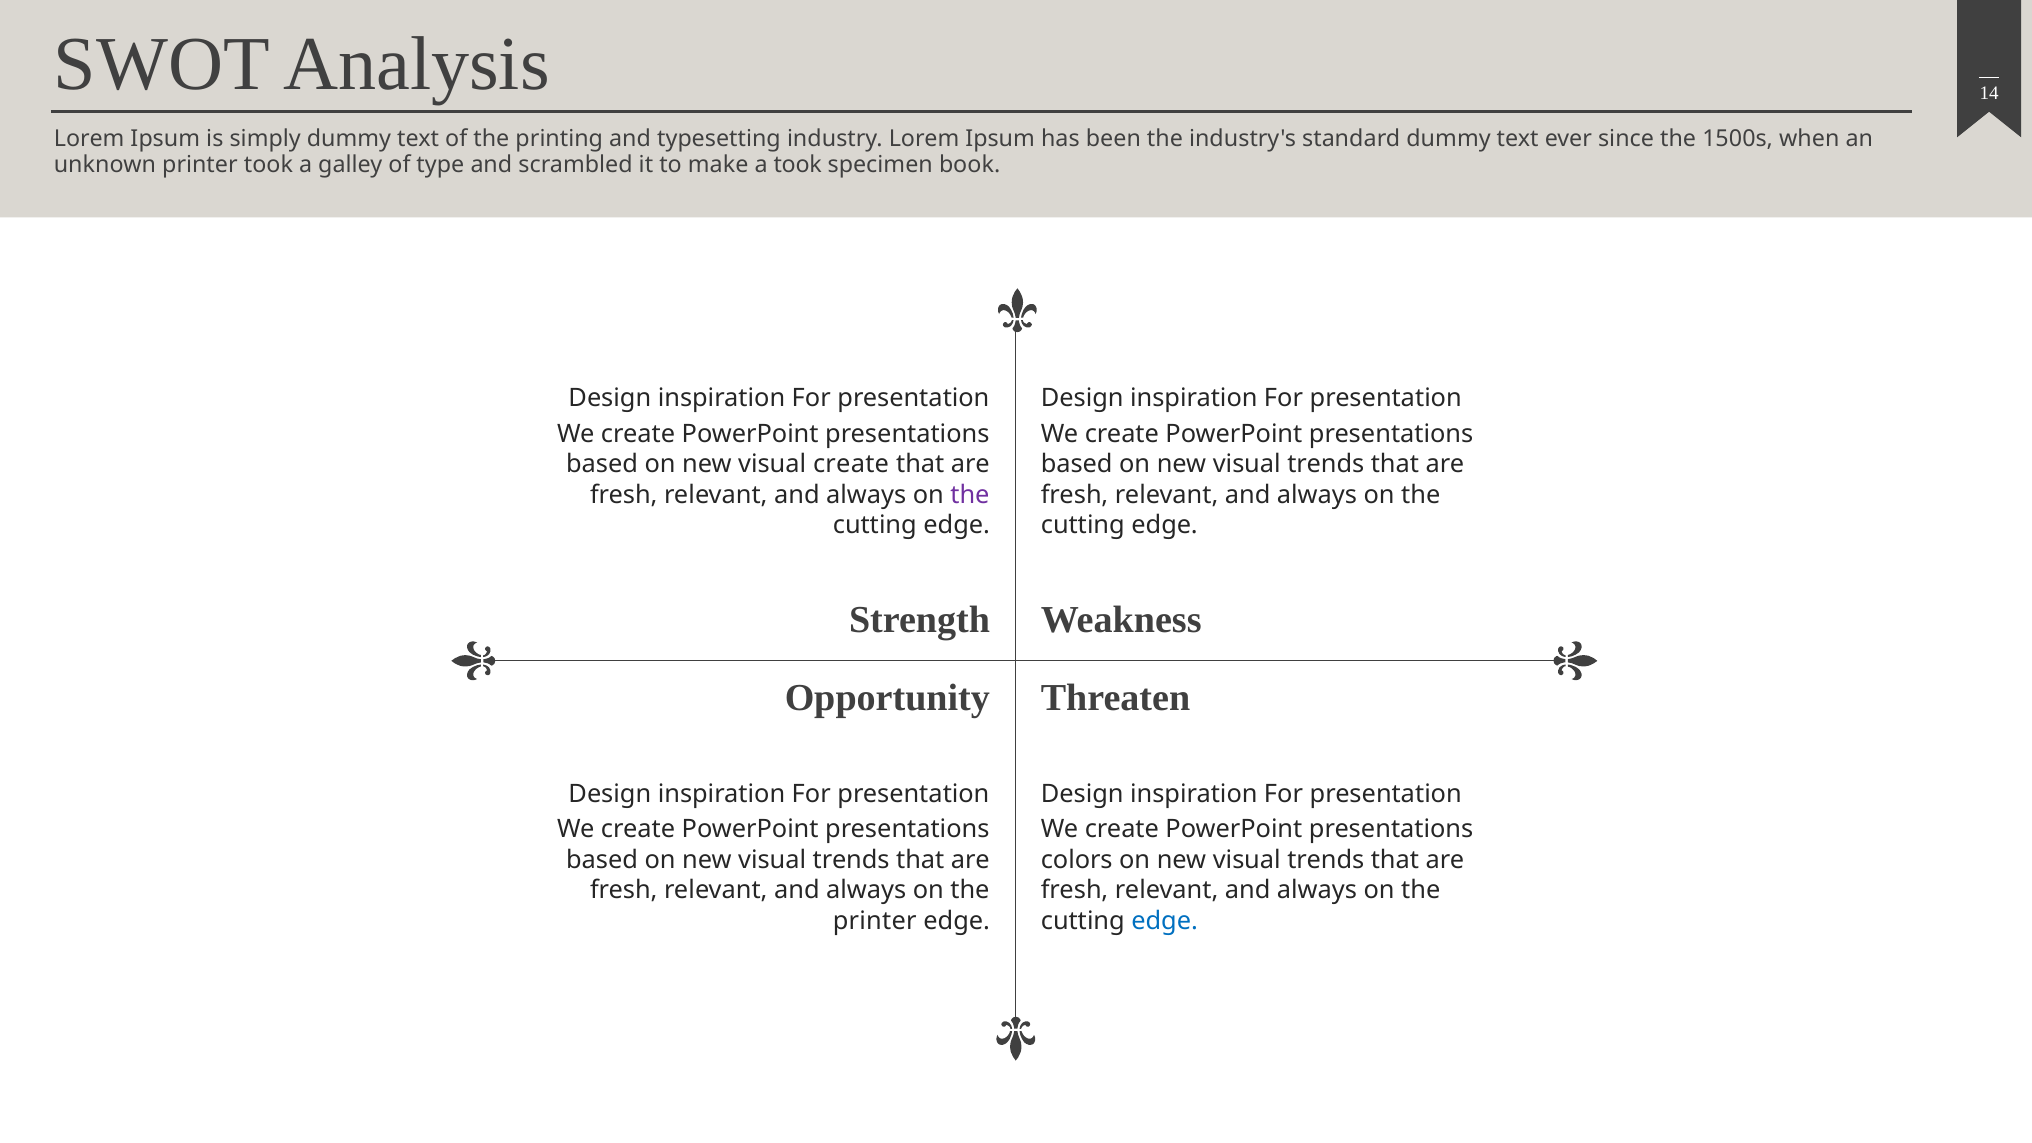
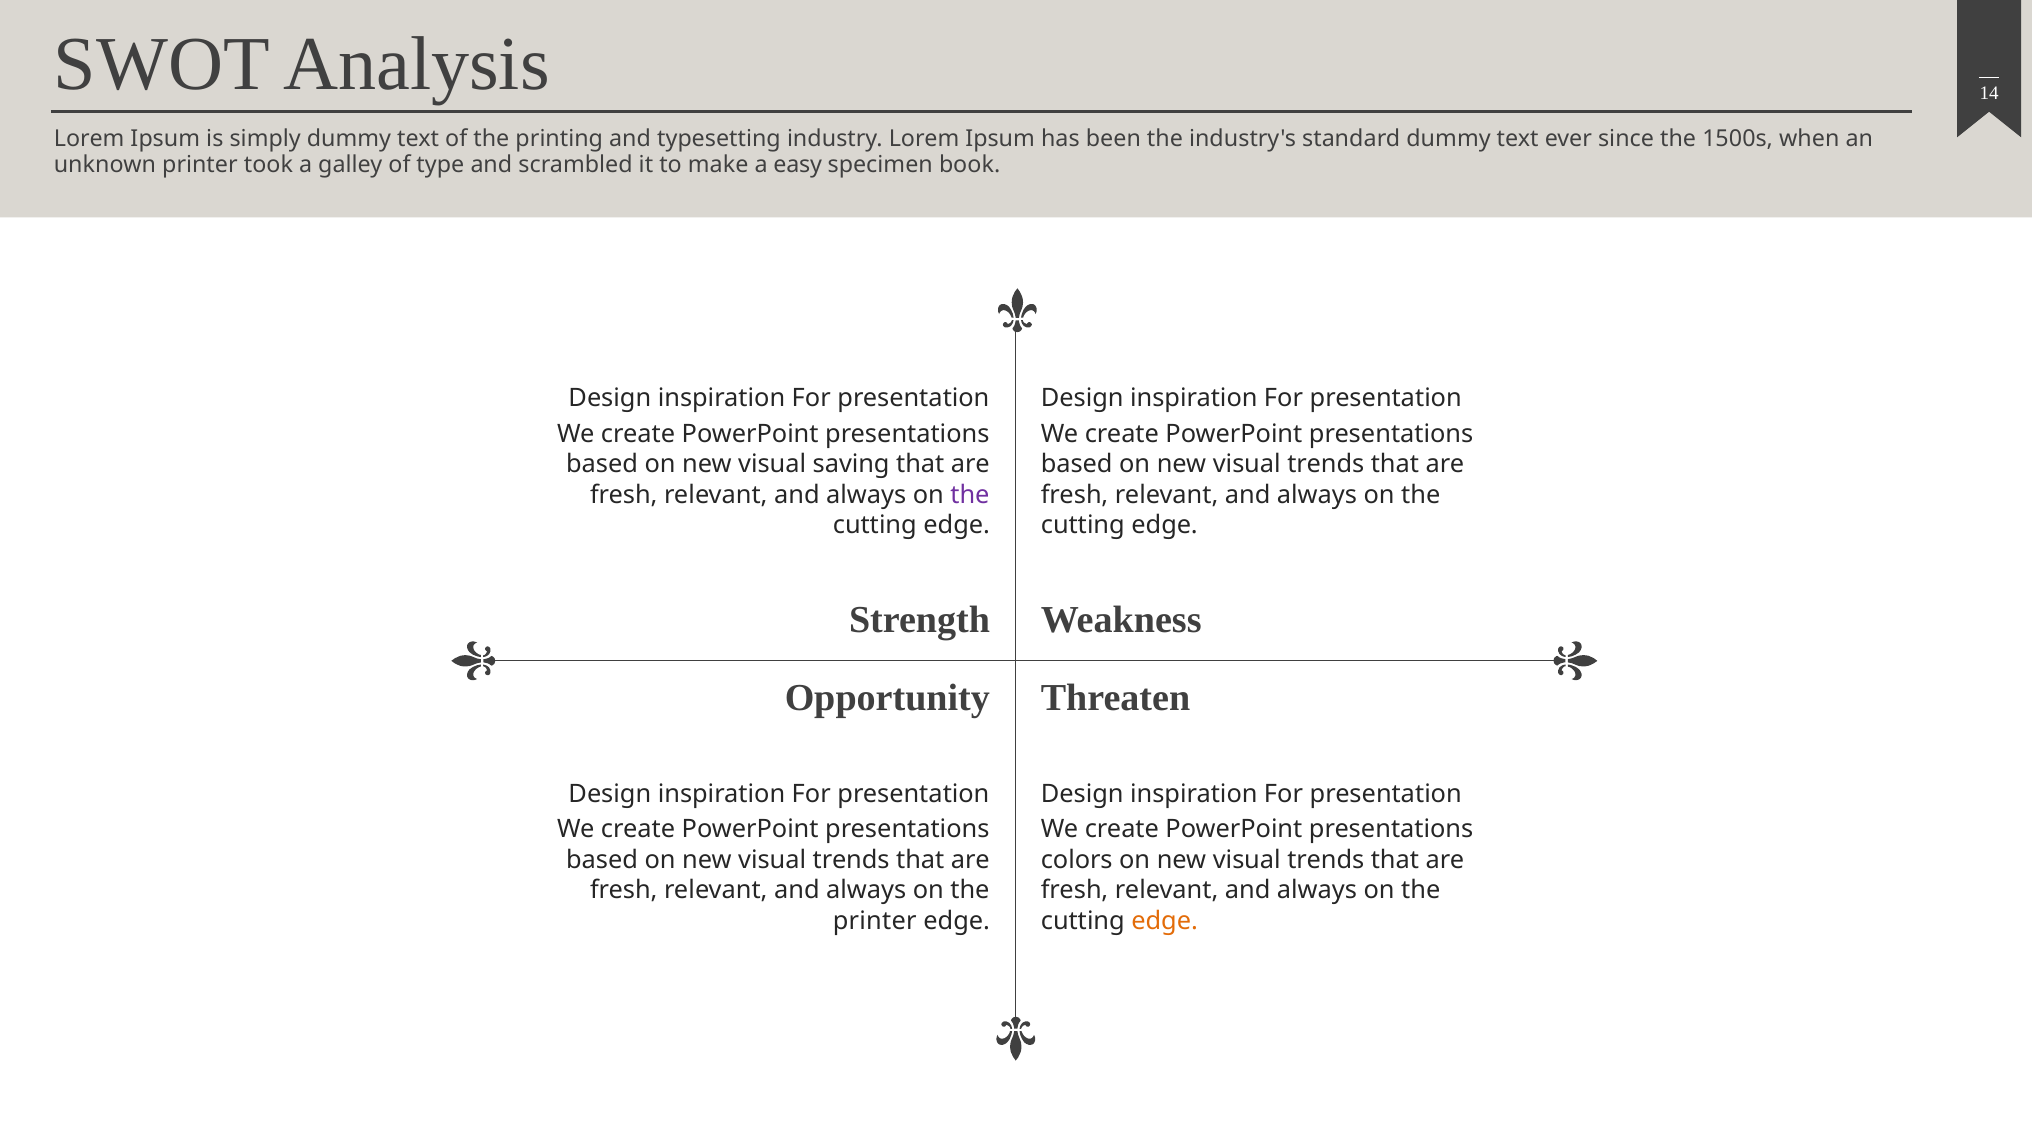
a took: took -> easy (798, 164)
visual create: create -> saving (851, 465)
edge colour: blue -> orange (1165, 921)
